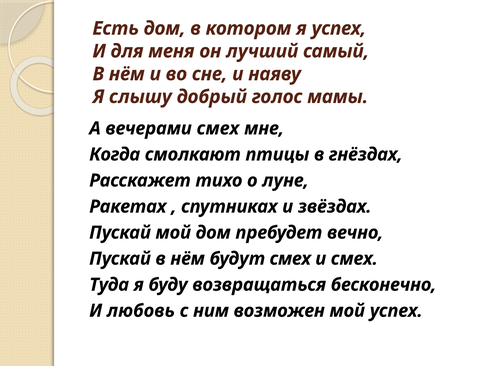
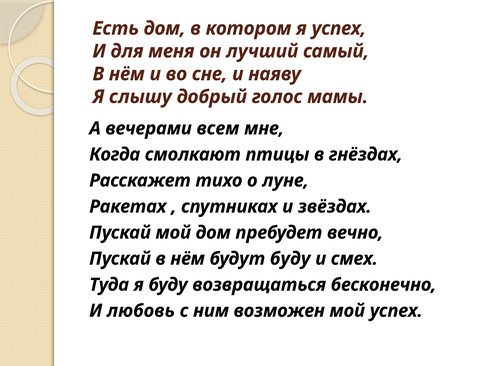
вечерами смех: смех -> всем (218, 128)
будут смех: смех -> буду (290, 259)
